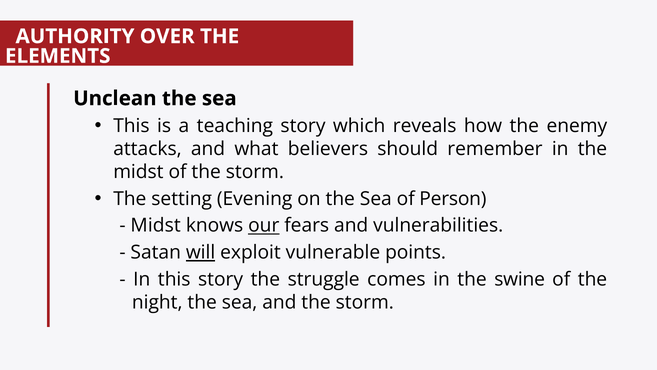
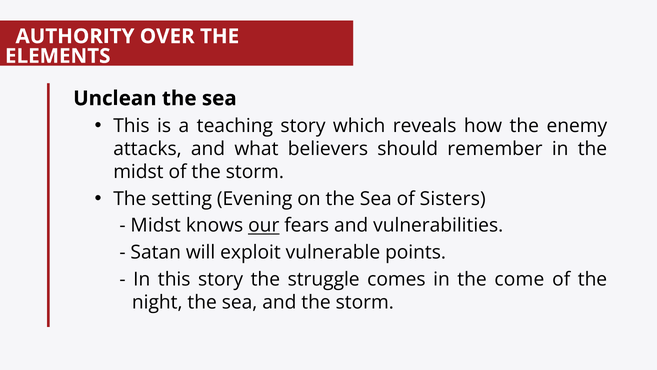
Person: Person -> Sisters (453, 199)
will underline: present -> none (201, 253)
swine: swine -> come (519, 280)
